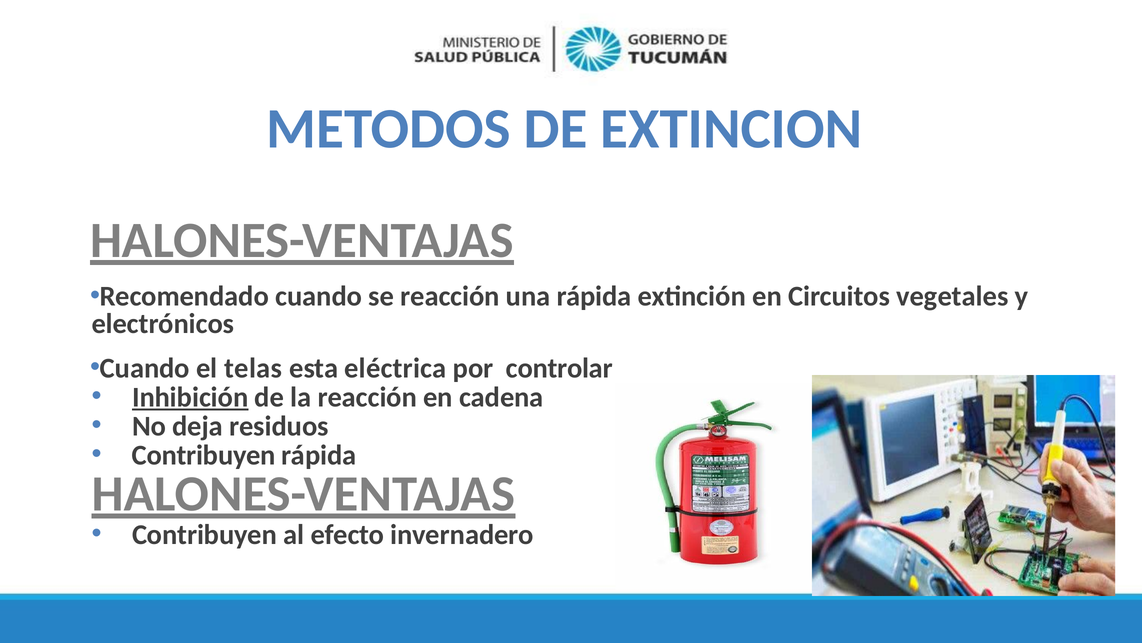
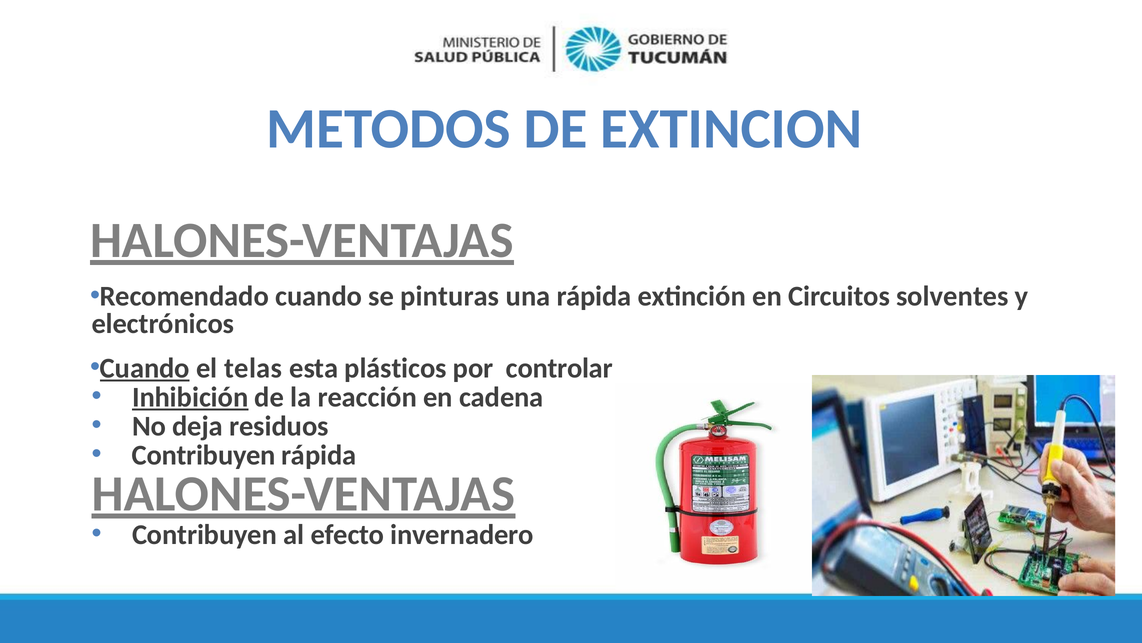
se reacción: reacción -> pinturas (450, 296)
vegetales: vegetales -> solventes (952, 296)
Cuando underline: none -> present (145, 368)
eléctrica: eléctrica -> plásticos (396, 368)
